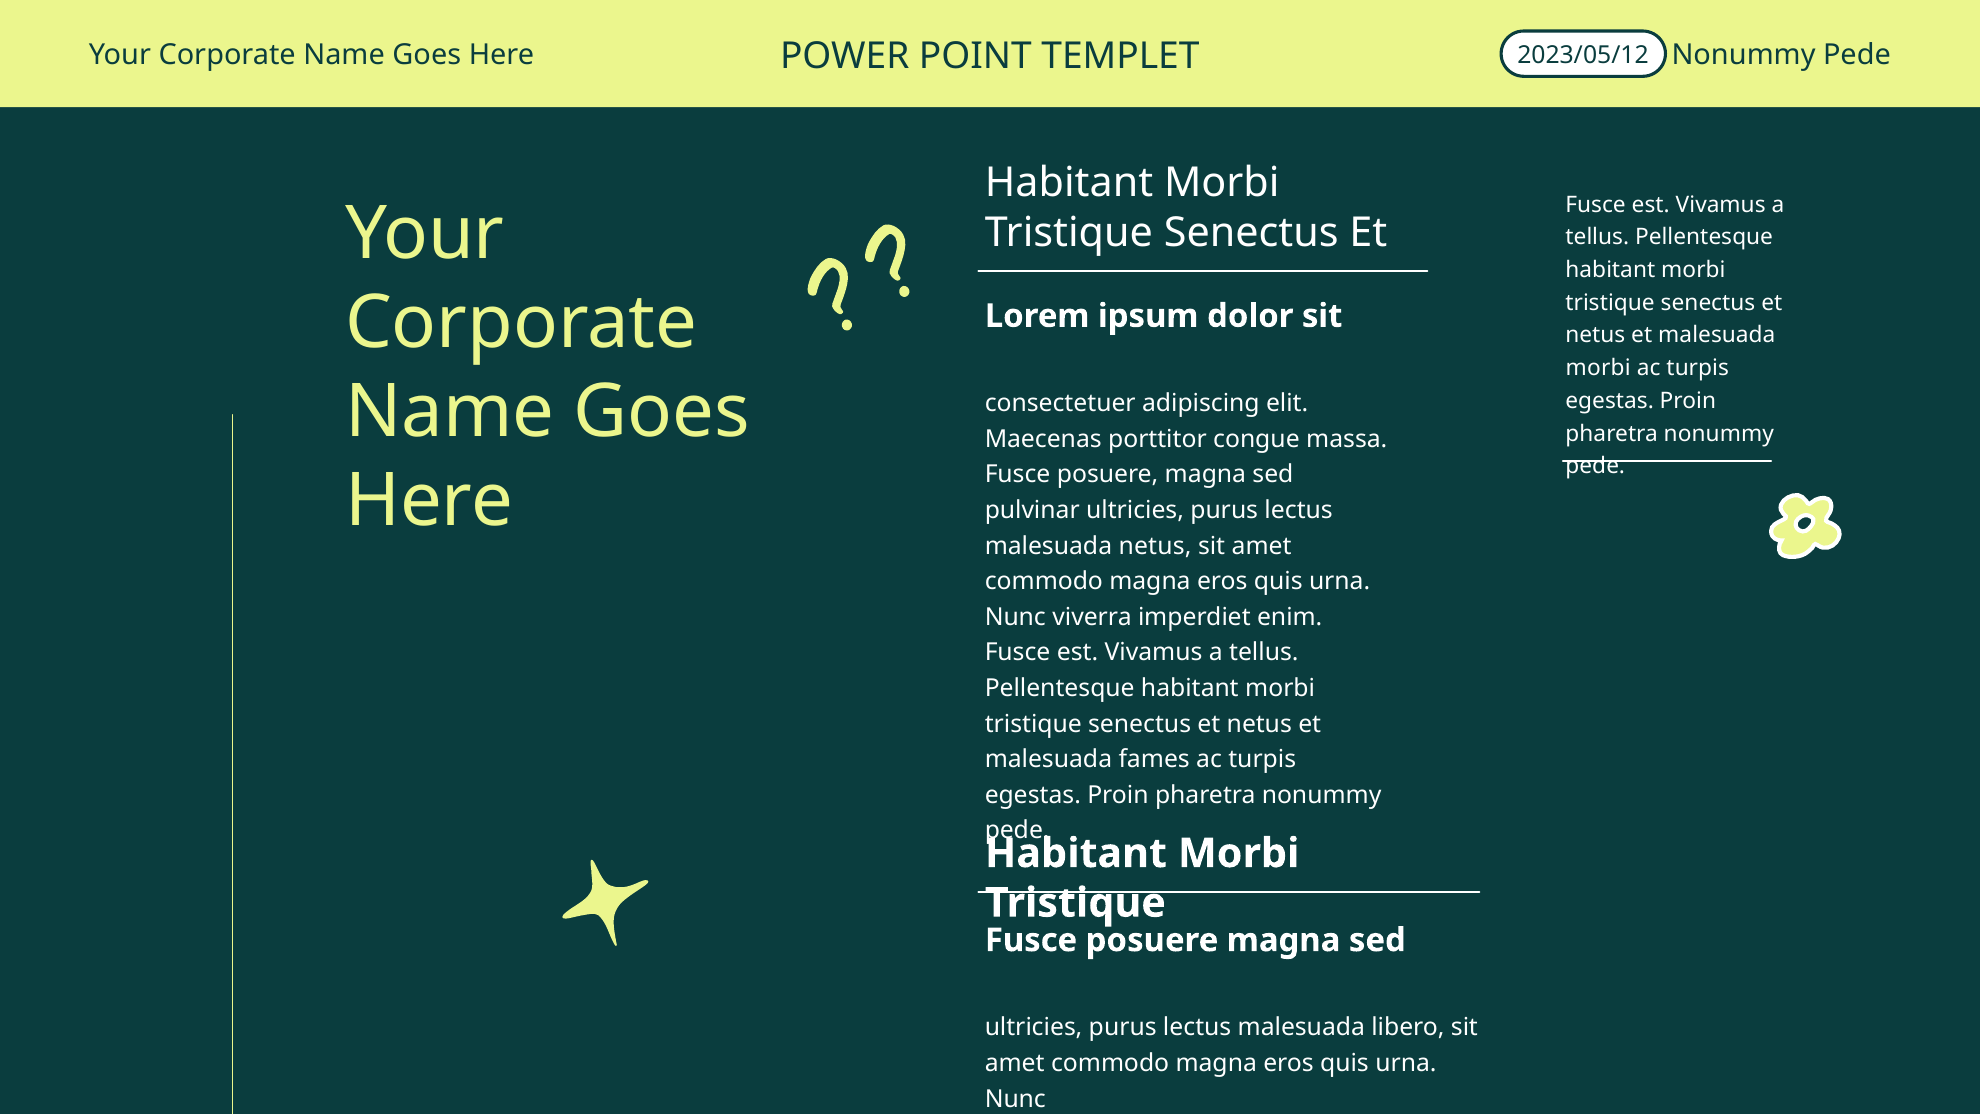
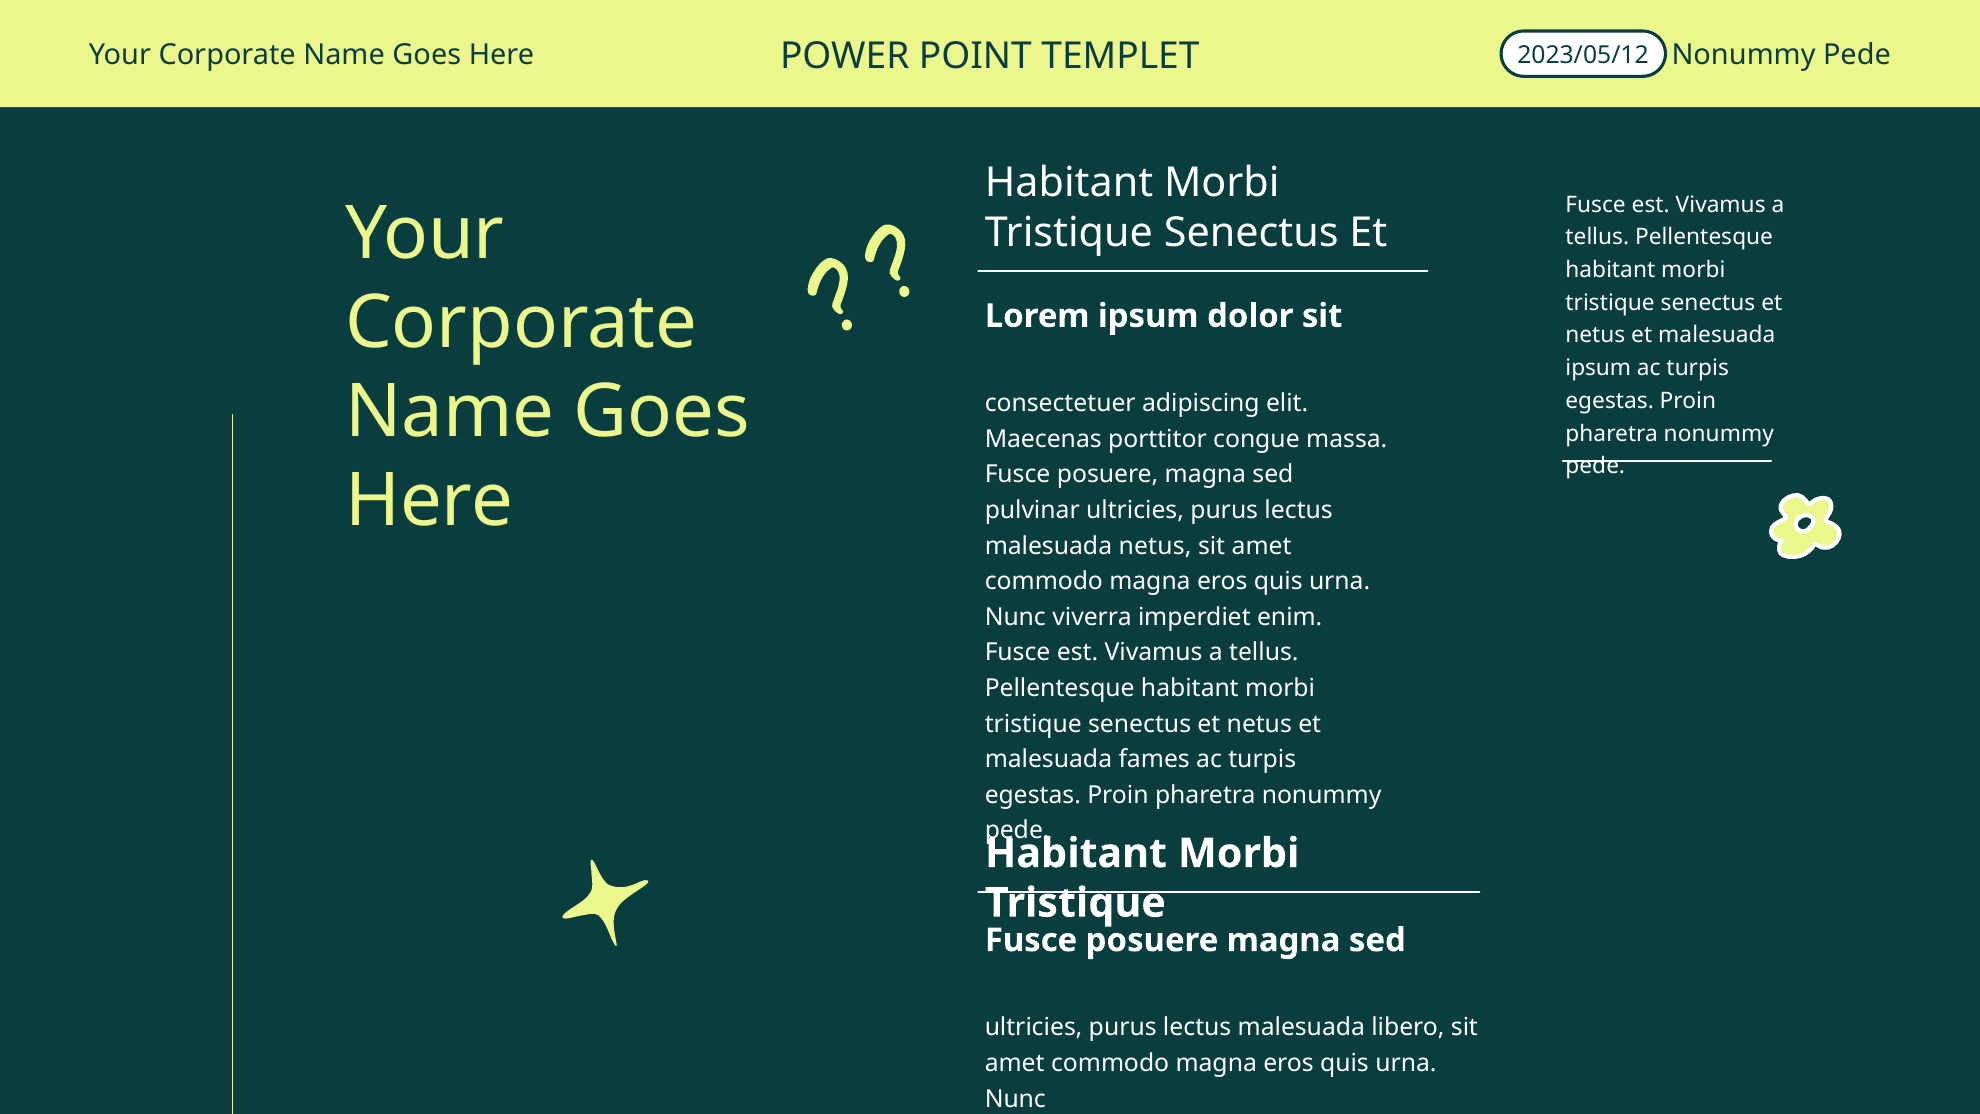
morbi: morbi -> ipsum (1598, 368)
